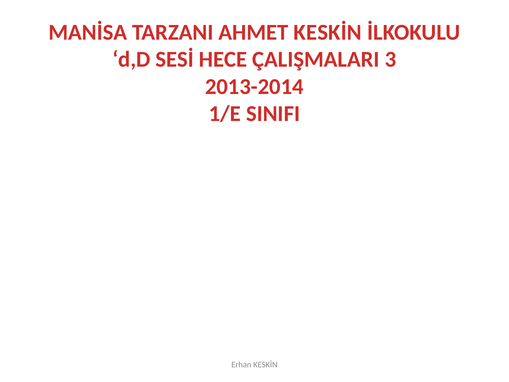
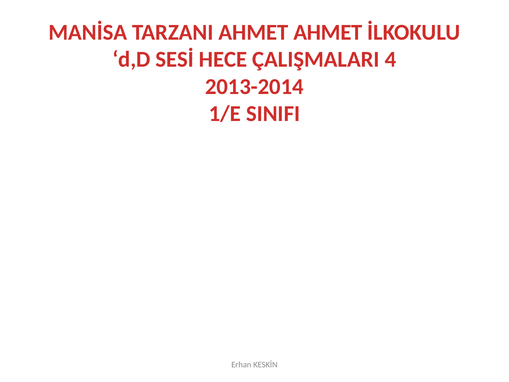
AHMET KESKİN: KESKİN -> AHMET (328, 32)
3: 3 -> 4 (391, 59)
